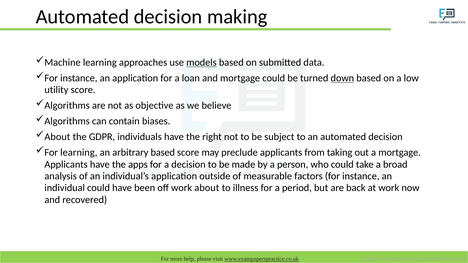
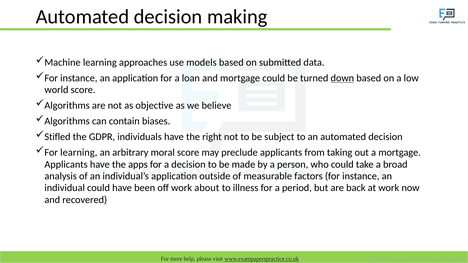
models underline: present -> none (201, 62)
utility: utility -> world (56, 90)
About: About -> Stifled (57, 137)
arbitrary based: based -> moral (163, 153)
